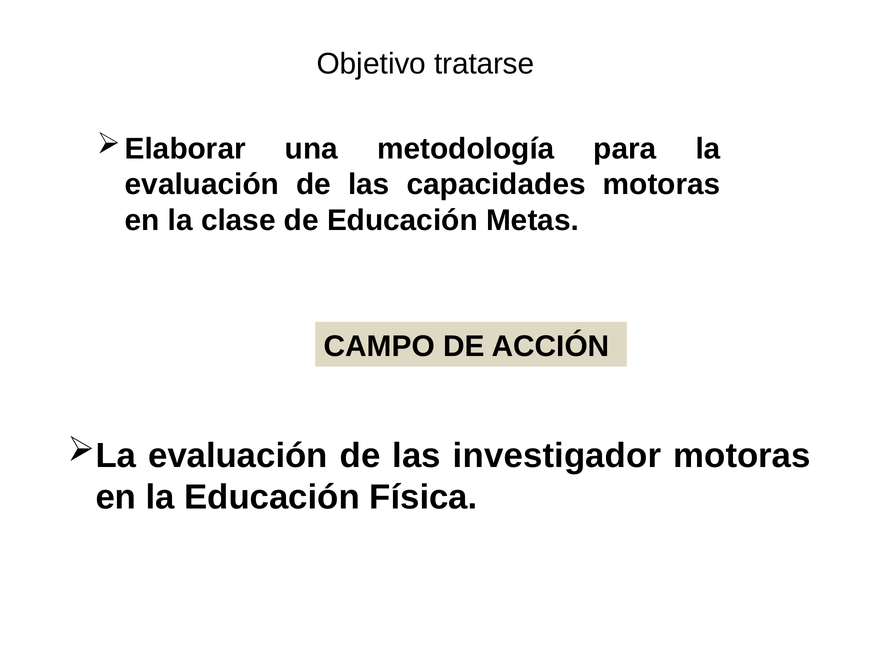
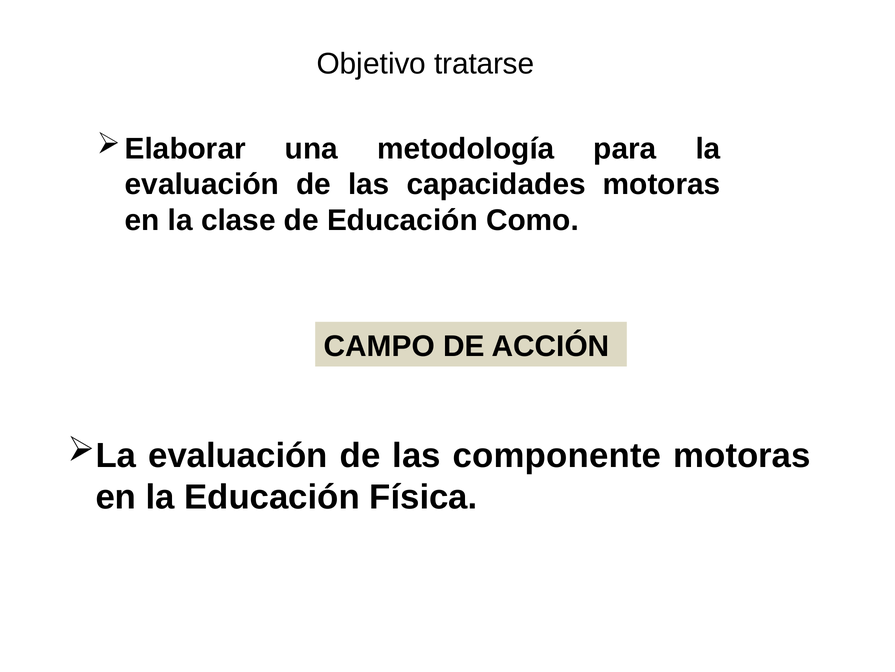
Metas: Metas -> Como (532, 220)
investigador: investigador -> componente (557, 455)
